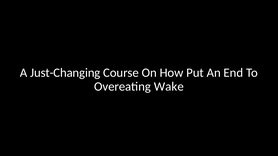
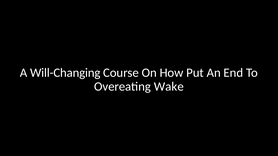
Just-Changing: Just-Changing -> Will-Changing (65, 73)
